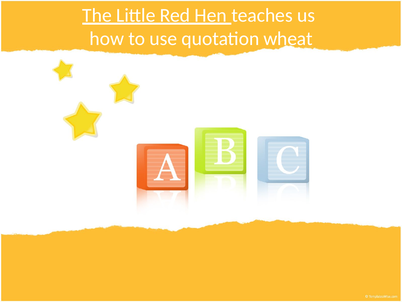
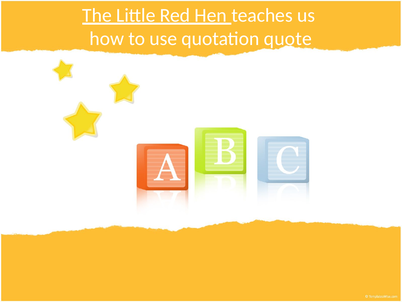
wheat: wheat -> quote (288, 39)
